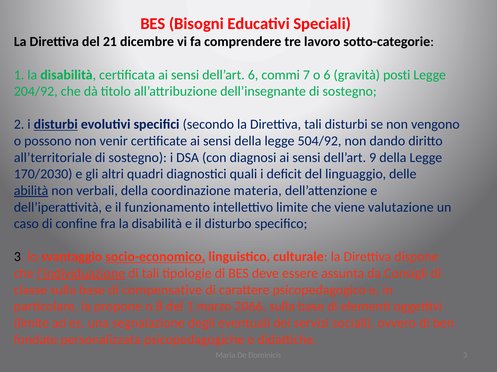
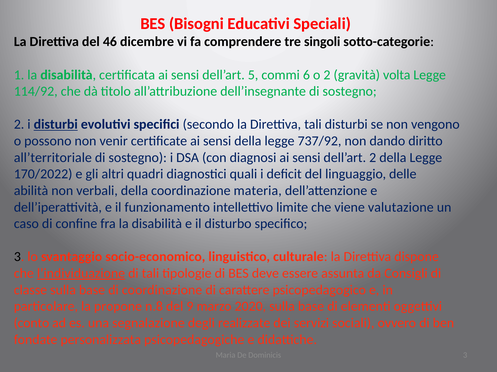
21: 21 -> 46 (110, 42)
lavoro: lavoro -> singoli (322, 42)
dell’art 6: 6 -> 5 (253, 75)
7: 7 -> 6 (306, 75)
o 6: 6 -> 2 (327, 75)
posti: posti -> volta (397, 75)
204/92: 204/92 -> 114/92 (36, 92)
504/92: 504/92 -> 737/92 (320, 141)
dell’art 9: 9 -> 2 (373, 158)
170/2030: 170/2030 -> 170/2022 (43, 174)
abilità underline: present -> none (31, 191)
socio-economico underline: present -> none (155, 257)
di compensative: compensative -> coordinazione (162, 290)
del 1: 1 -> 9 (190, 307)
2066: 2066 -> 2020 (250, 307)
limite: limite -> conto (31, 324)
eventuali: eventuali -> realizzate (244, 324)
